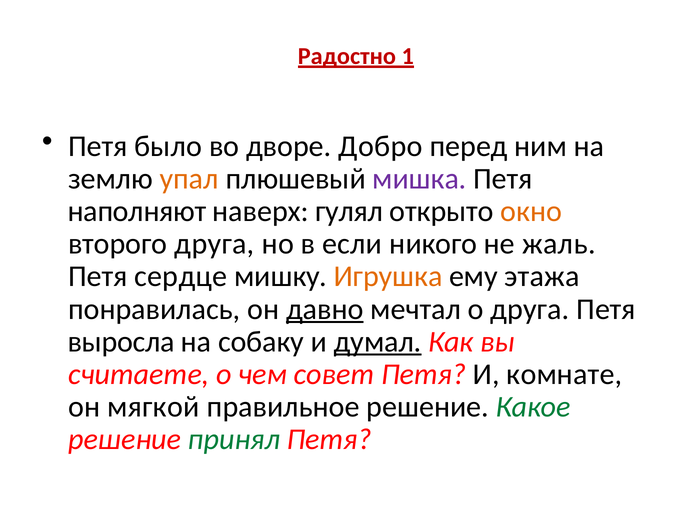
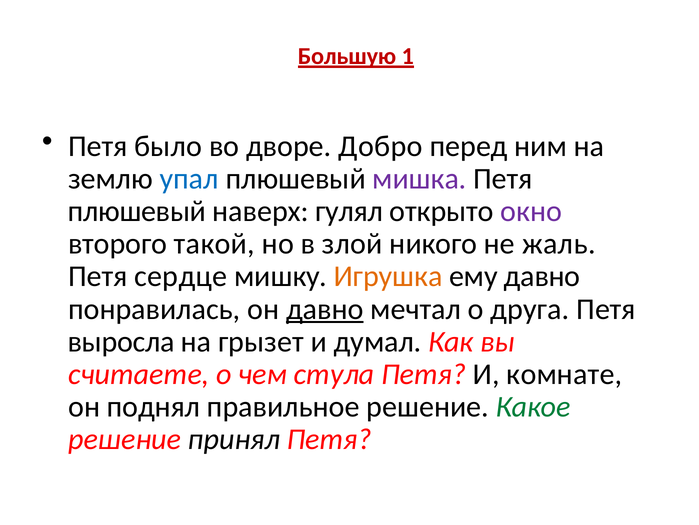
Радостно: Радостно -> Большую (347, 56)
упал colour: orange -> blue (189, 179)
наполняют: наполняют -> плюшевый (137, 211)
окно colour: orange -> purple (531, 211)
второго друга: друга -> такой (214, 244)
если: если -> злой (352, 244)
ему этажа: этажа -> давно (542, 276)
собаку: собаку -> грызет (261, 341)
думал underline: present -> none (378, 341)
совет: совет -> стула (334, 374)
мягкой: мягкой -> поднял (154, 406)
принял colour: green -> black (234, 439)
